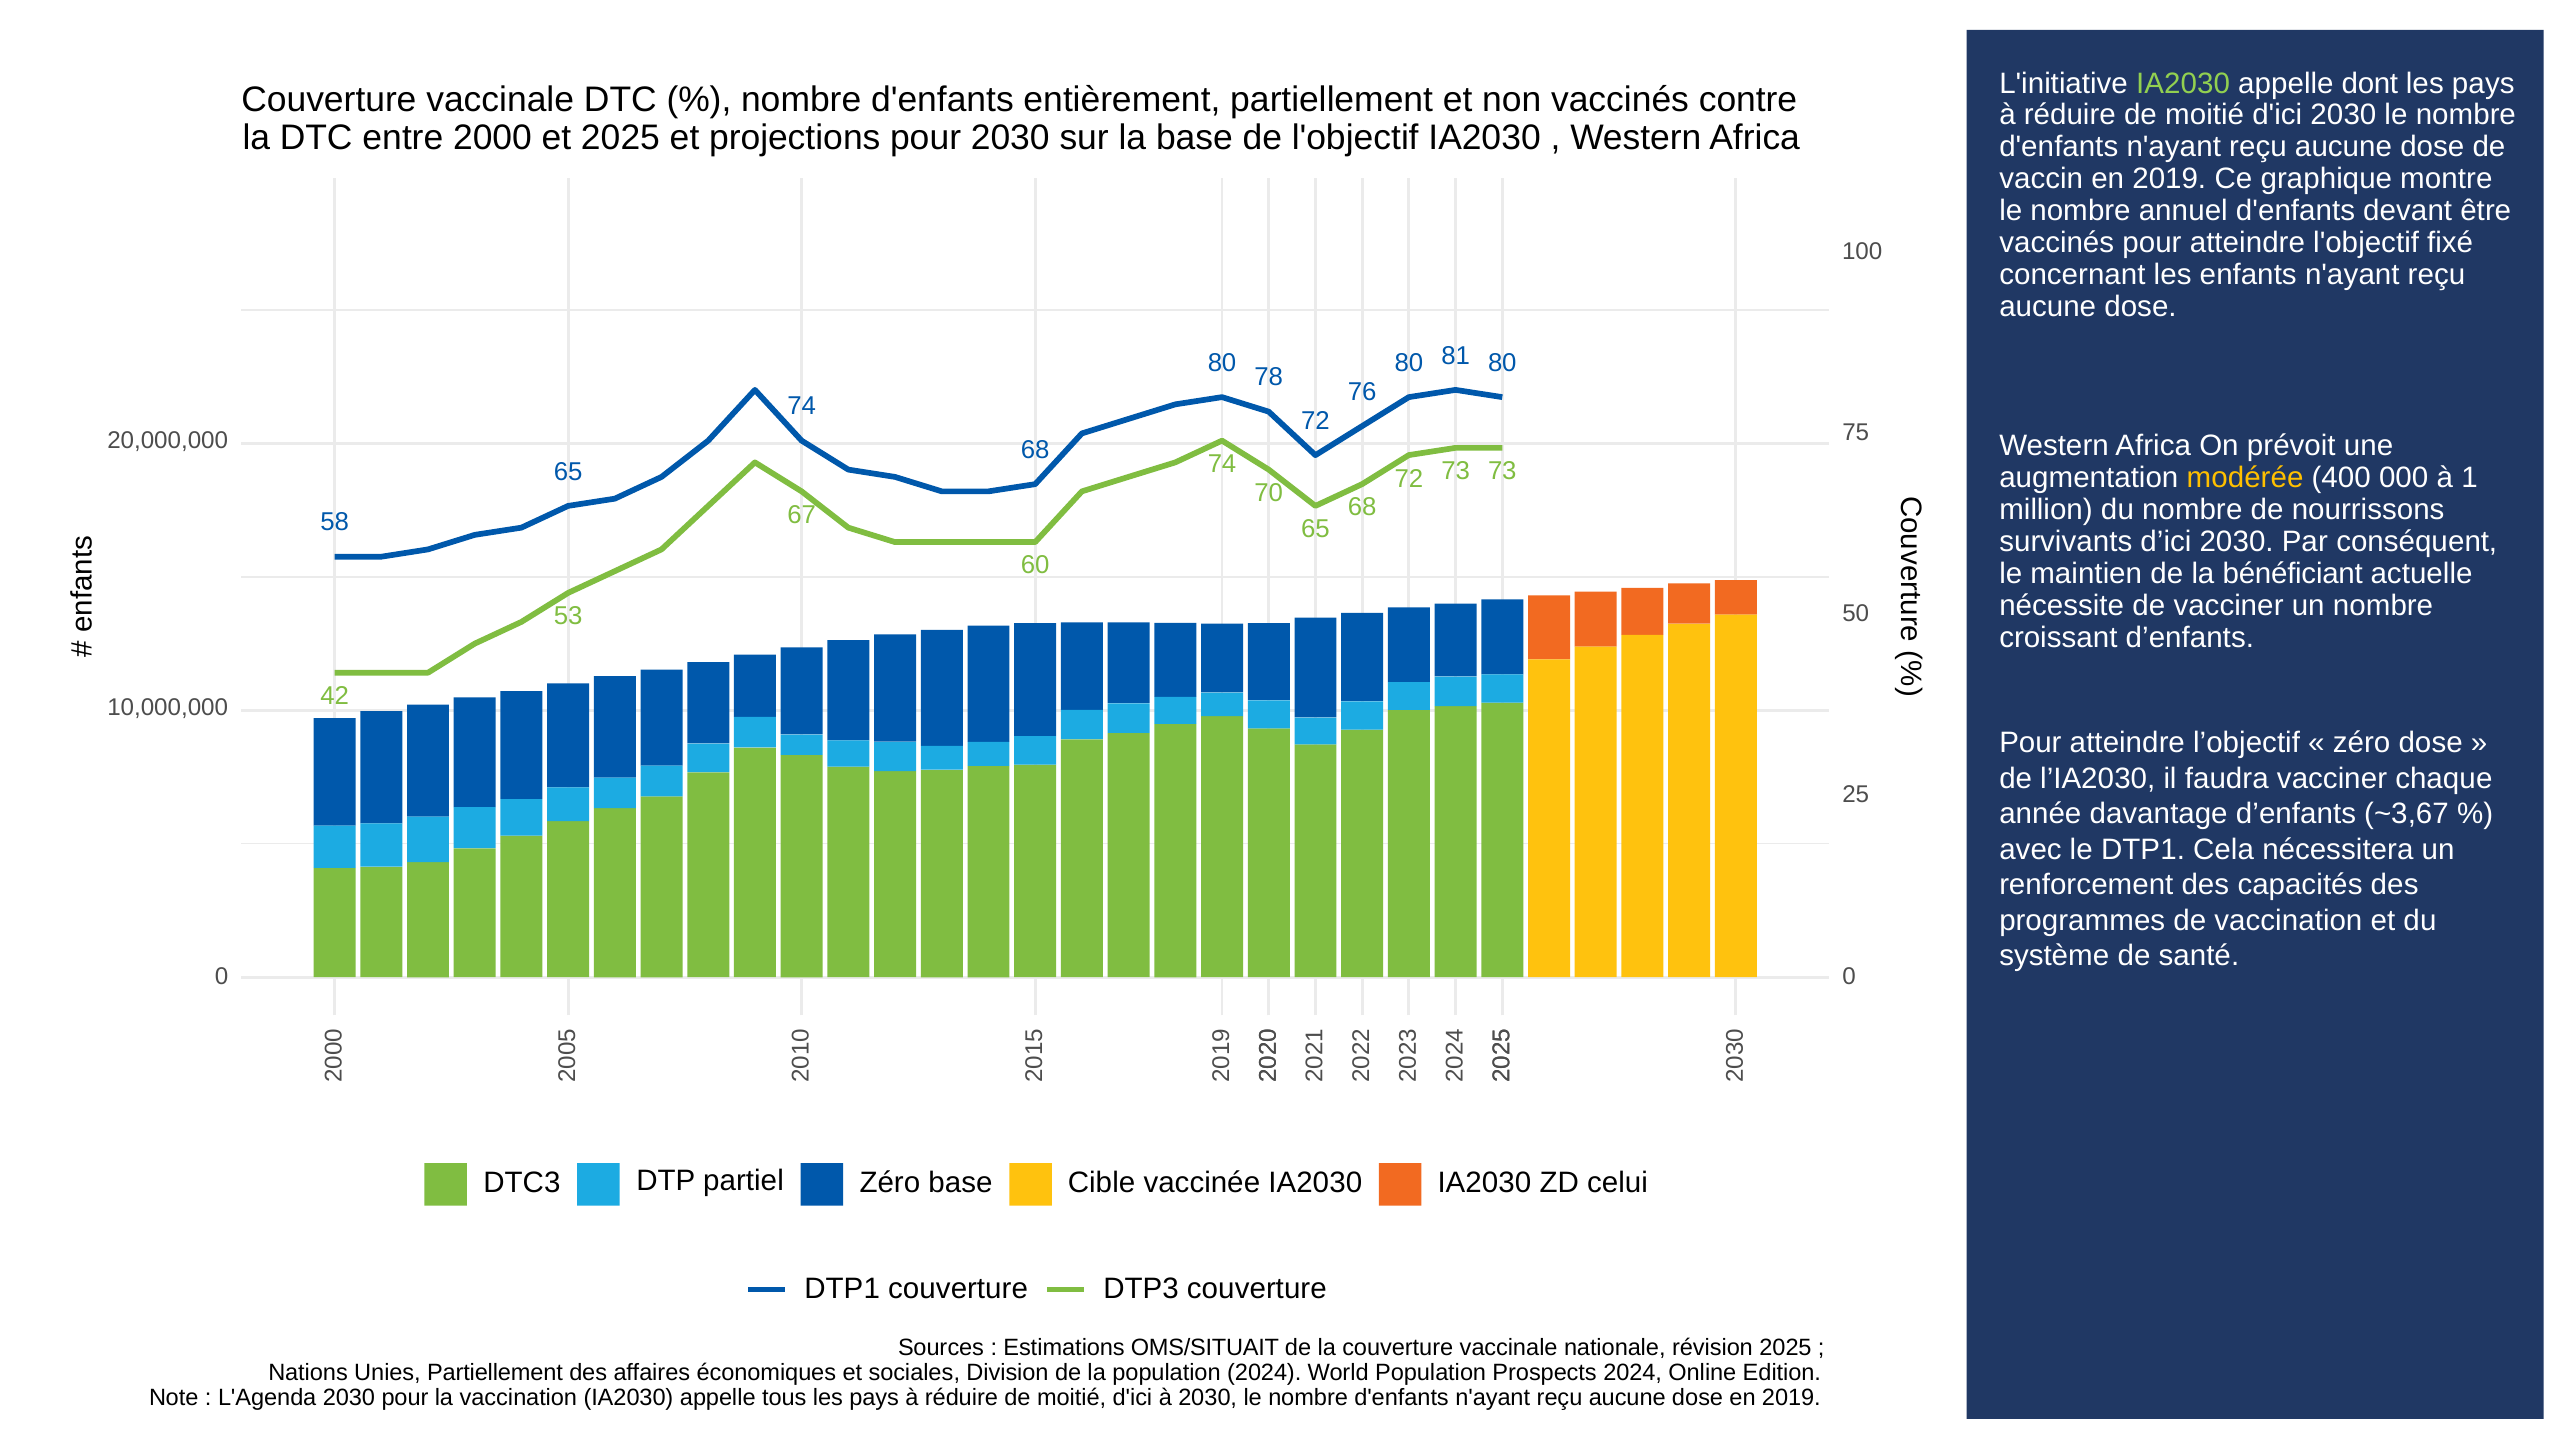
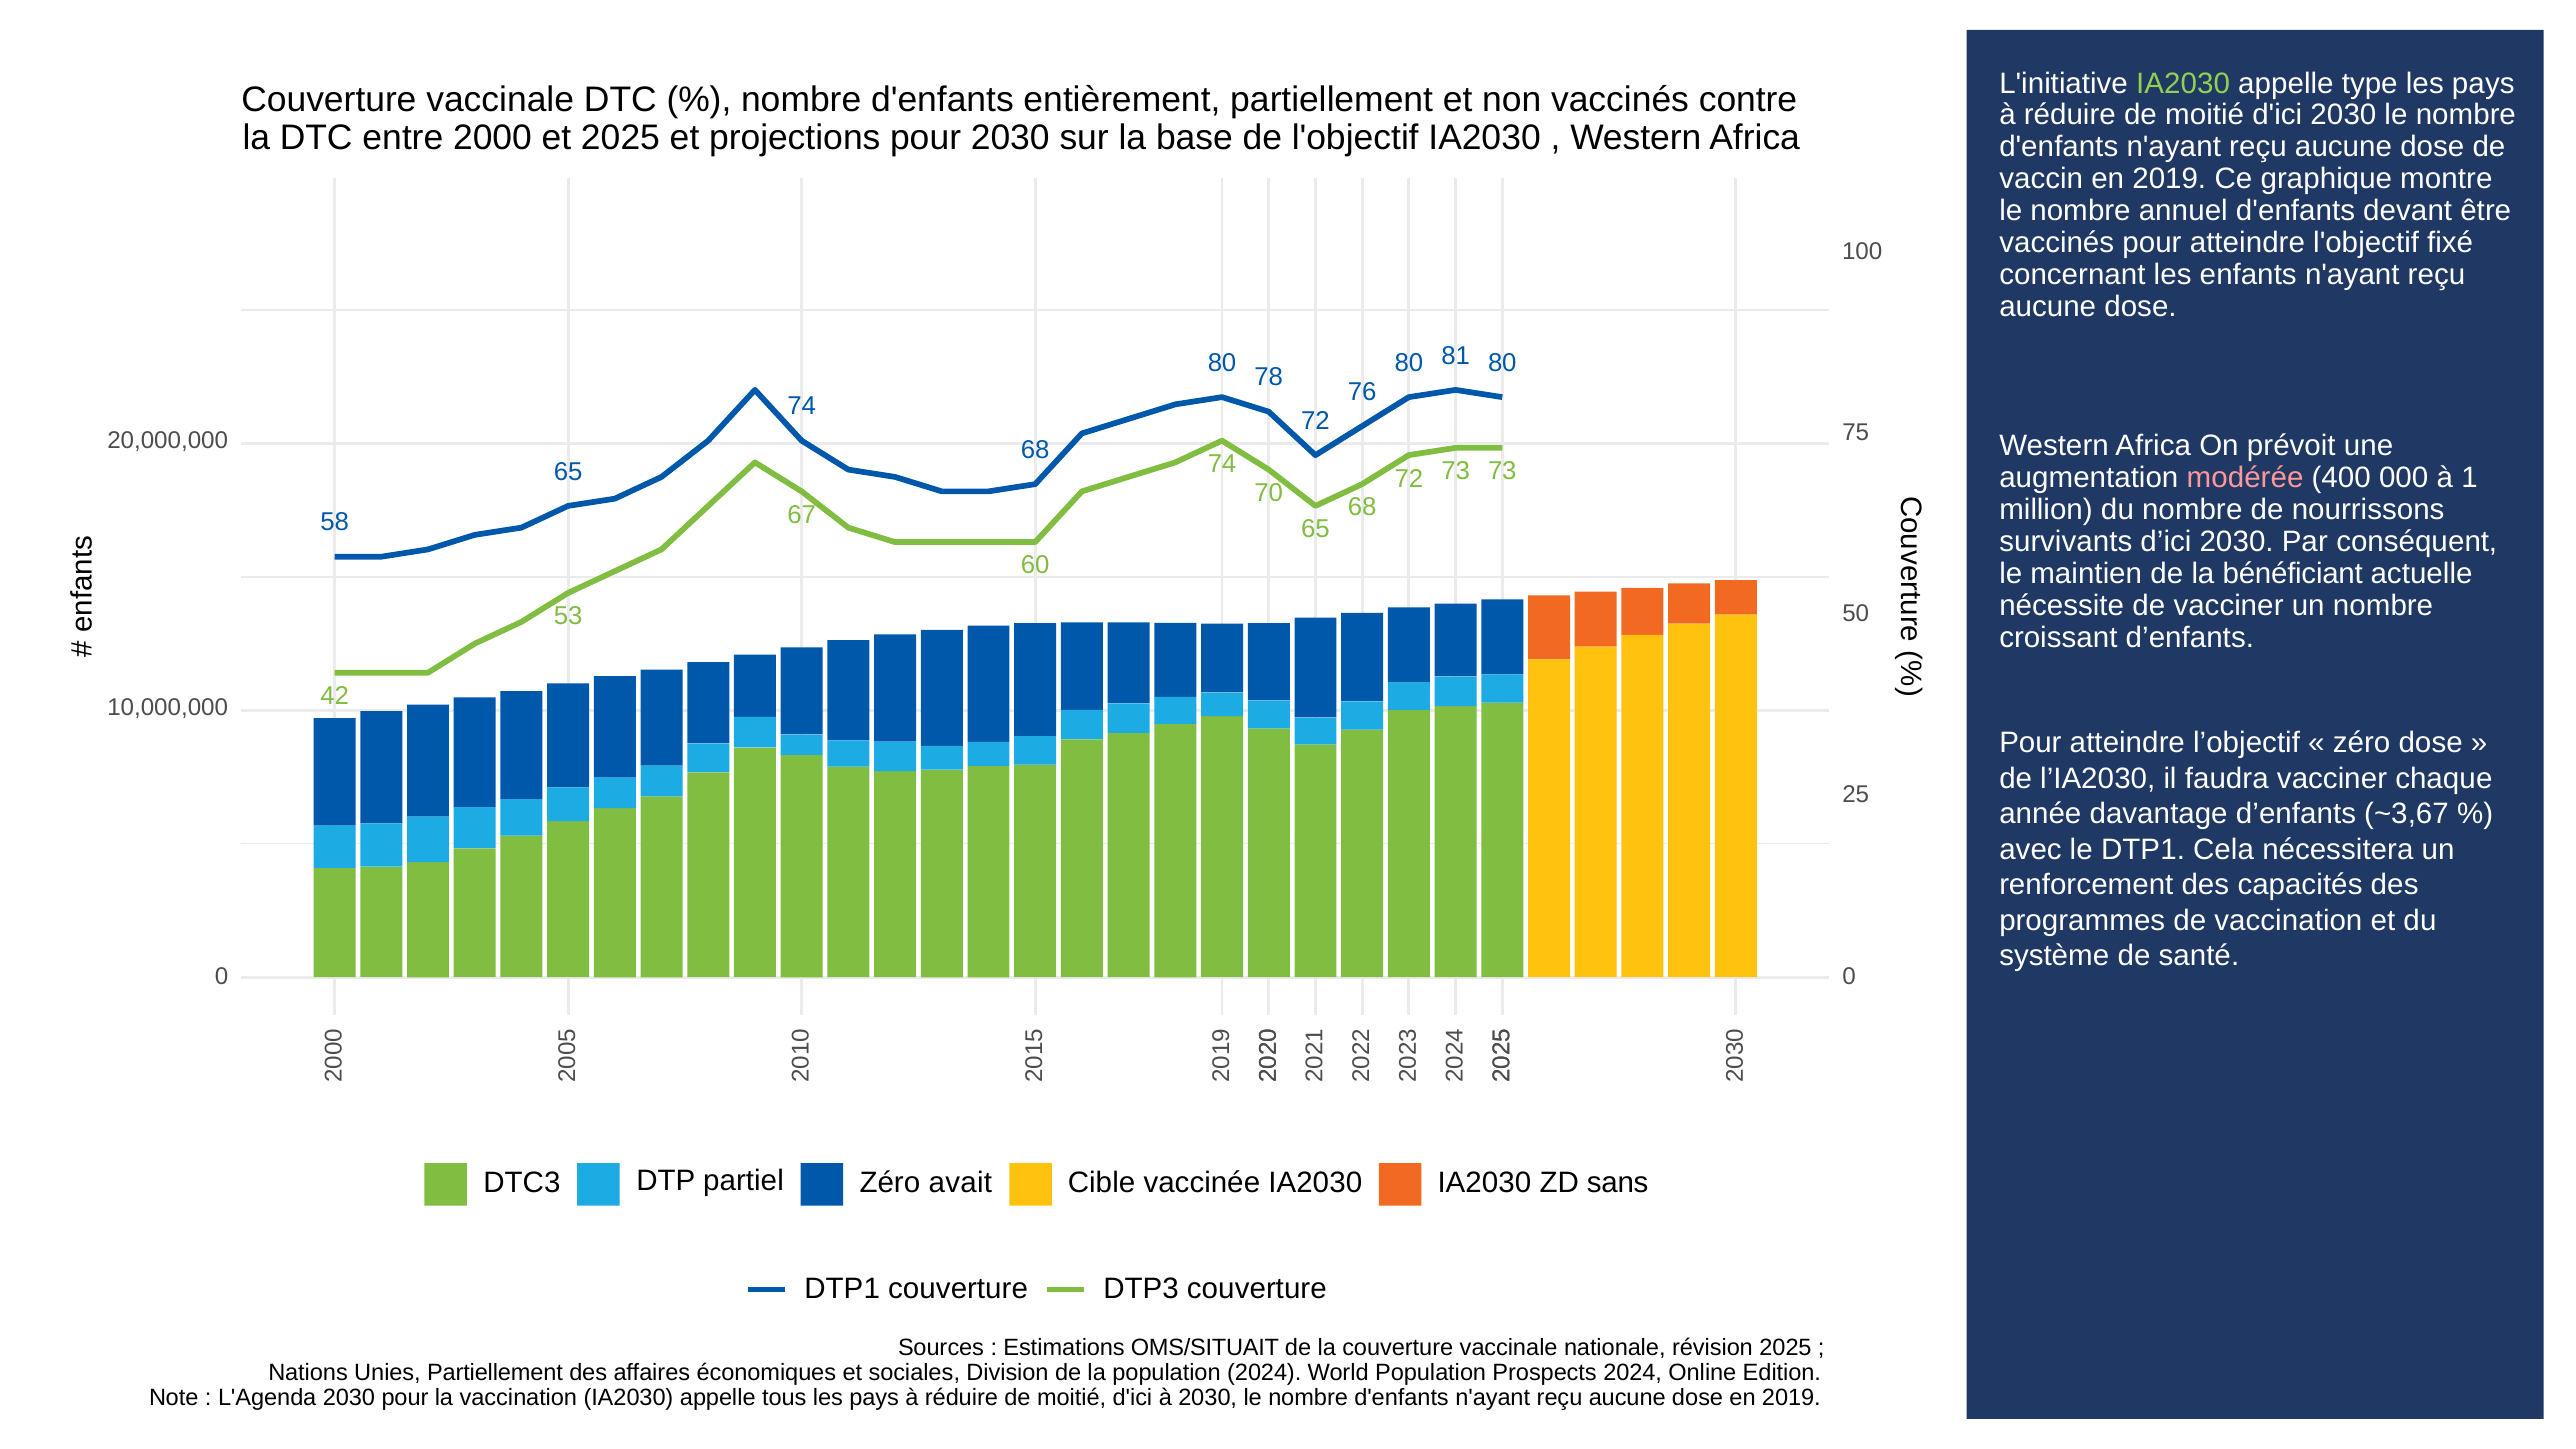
dont: dont -> type (2370, 83)
modérée colour: yellow -> pink (2245, 478)
Zéro base: base -> avait (960, 1183)
celui: celui -> sans (1618, 1183)
